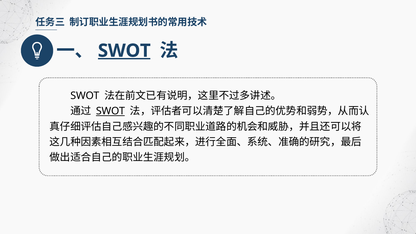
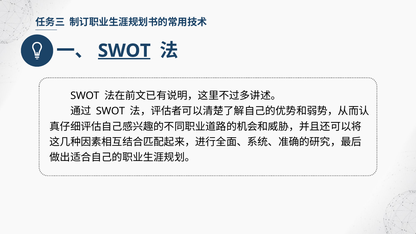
SWOT underline: present -> none (110, 111)
